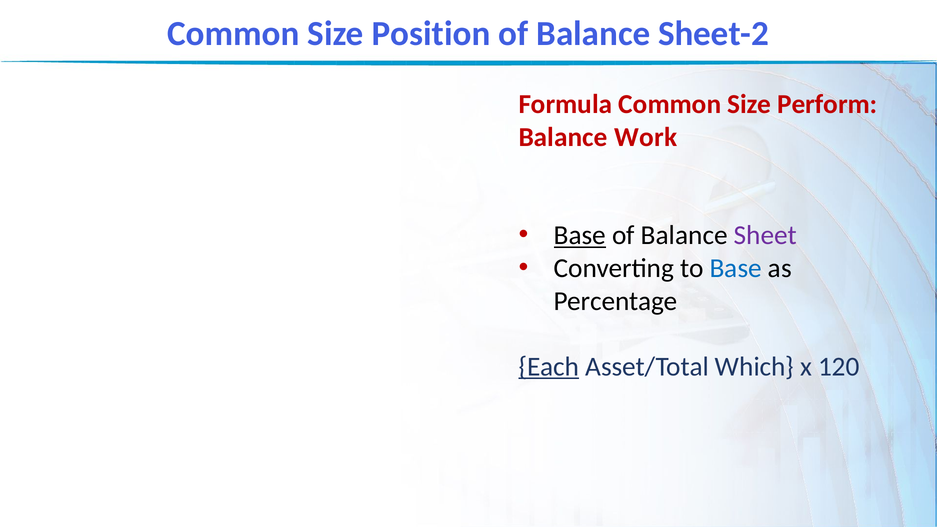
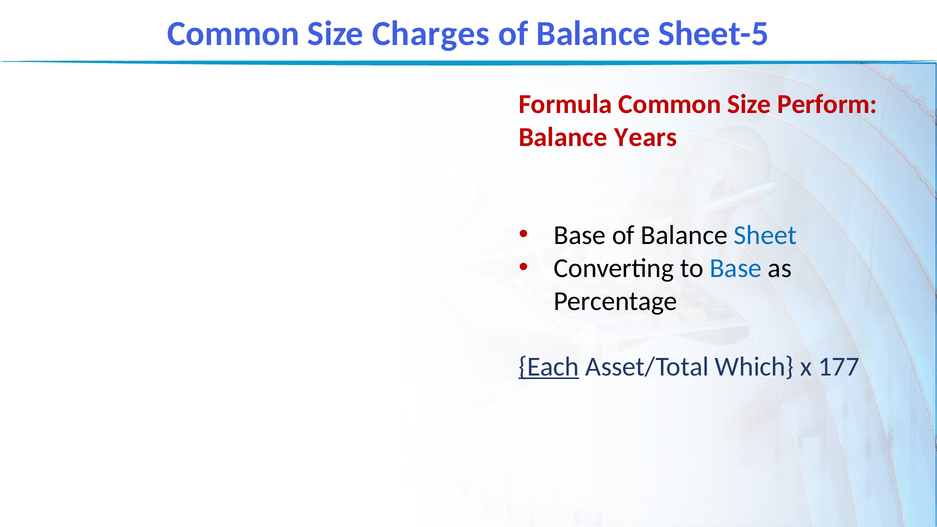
Position: Position -> Charges (431, 33)
Sheet-2: Sheet-2 -> Sheet-5 (714, 33)
Work: Work -> Years (646, 137)
Base underline: present -> none (580, 235)
Sheet colour: purple -> blue (765, 235)
120: 120 -> 177 (839, 367)
